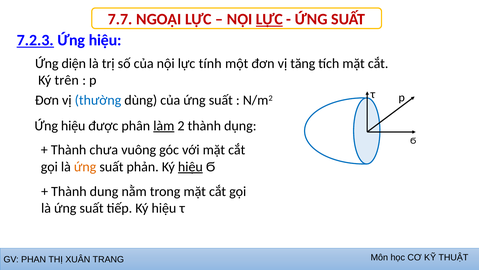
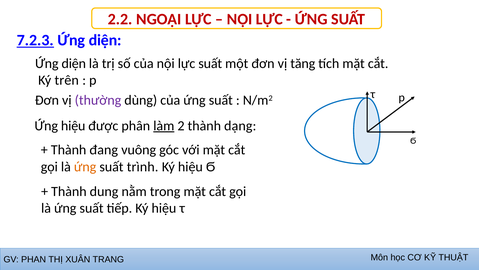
7.7: 7.7 -> 2.2 (120, 19)
LỰC underline: present -> none (269, 19)
hiệu: hiệu -> diện (105, 40)
lực tính: tính -> suất (210, 63)
thường colour: blue -> purple (98, 100)
dụng: dụng -> dạng (240, 125)
chưa: chưa -> đang (104, 150)
phản: phản -> trình (143, 166)
hiệu underline: present -> none (190, 166)
